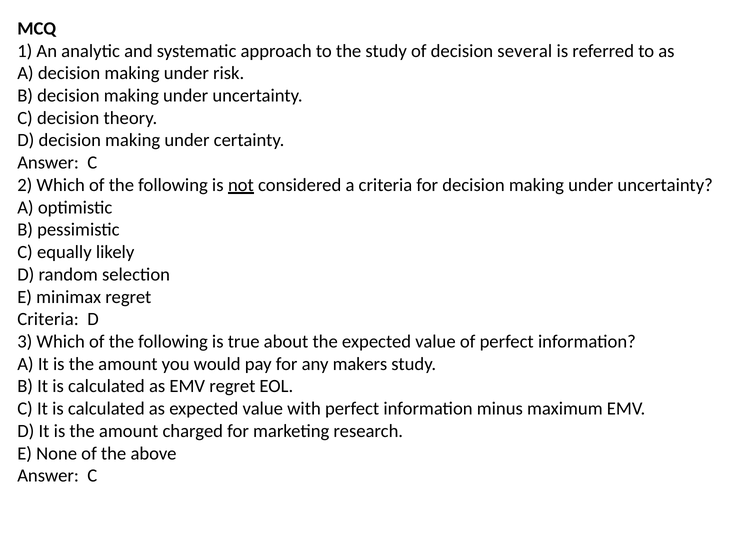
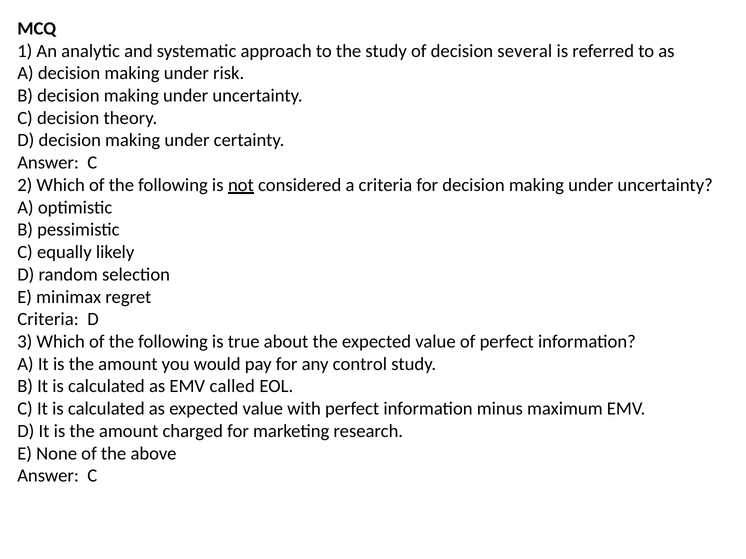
makers: makers -> control (360, 364)
EMV regret: regret -> called (232, 387)
